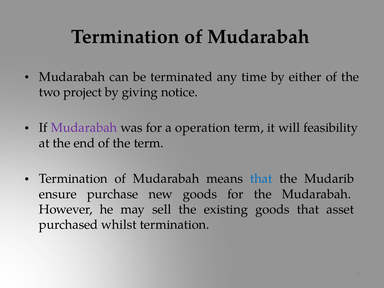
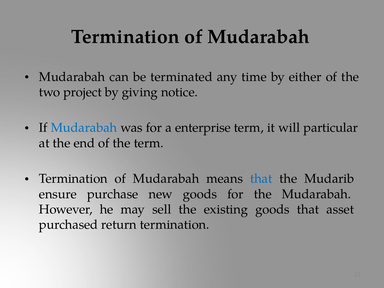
Mudarabah colour: purple -> blue (84, 128)
operation: operation -> enterprise (203, 128)
feasibility: feasibility -> particular (331, 128)
whilst: whilst -> return (119, 225)
